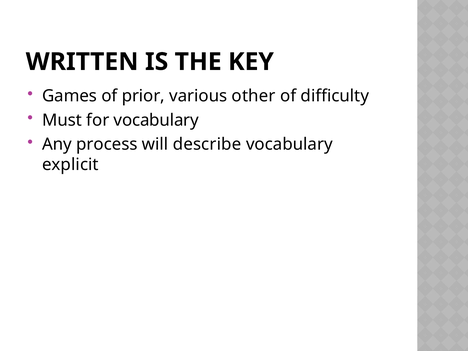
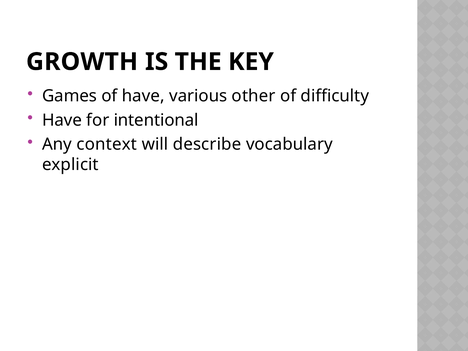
WRITTEN: WRITTEN -> GROWTH (82, 62)
of prior: prior -> have (143, 96)
Must: Must -> Have (62, 120)
for vocabulary: vocabulary -> intentional (156, 120)
process: process -> context (107, 144)
